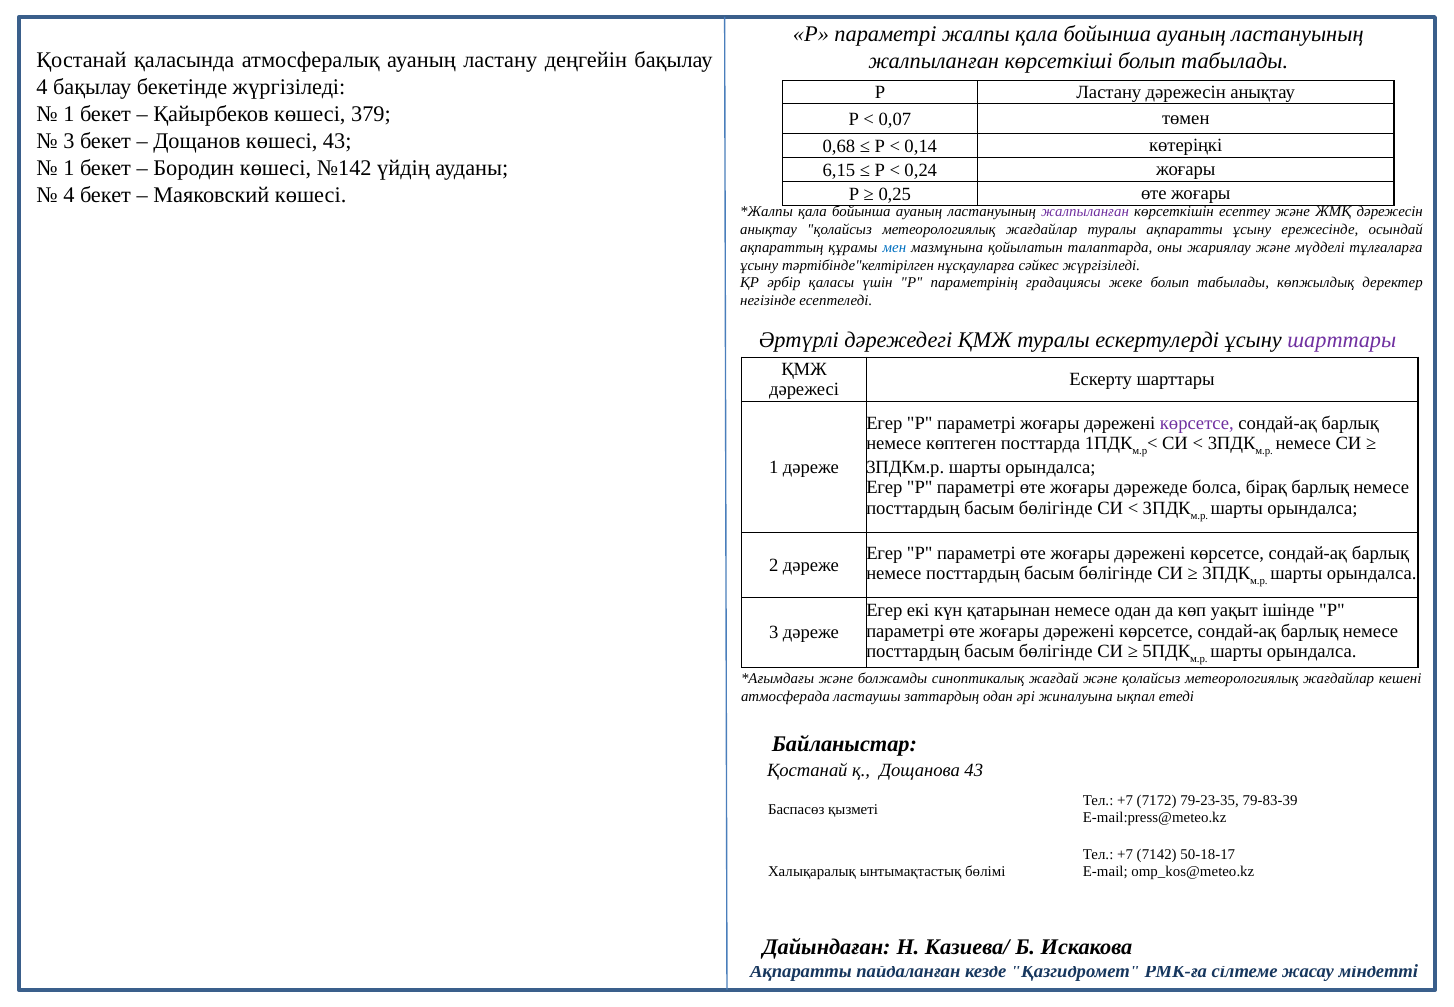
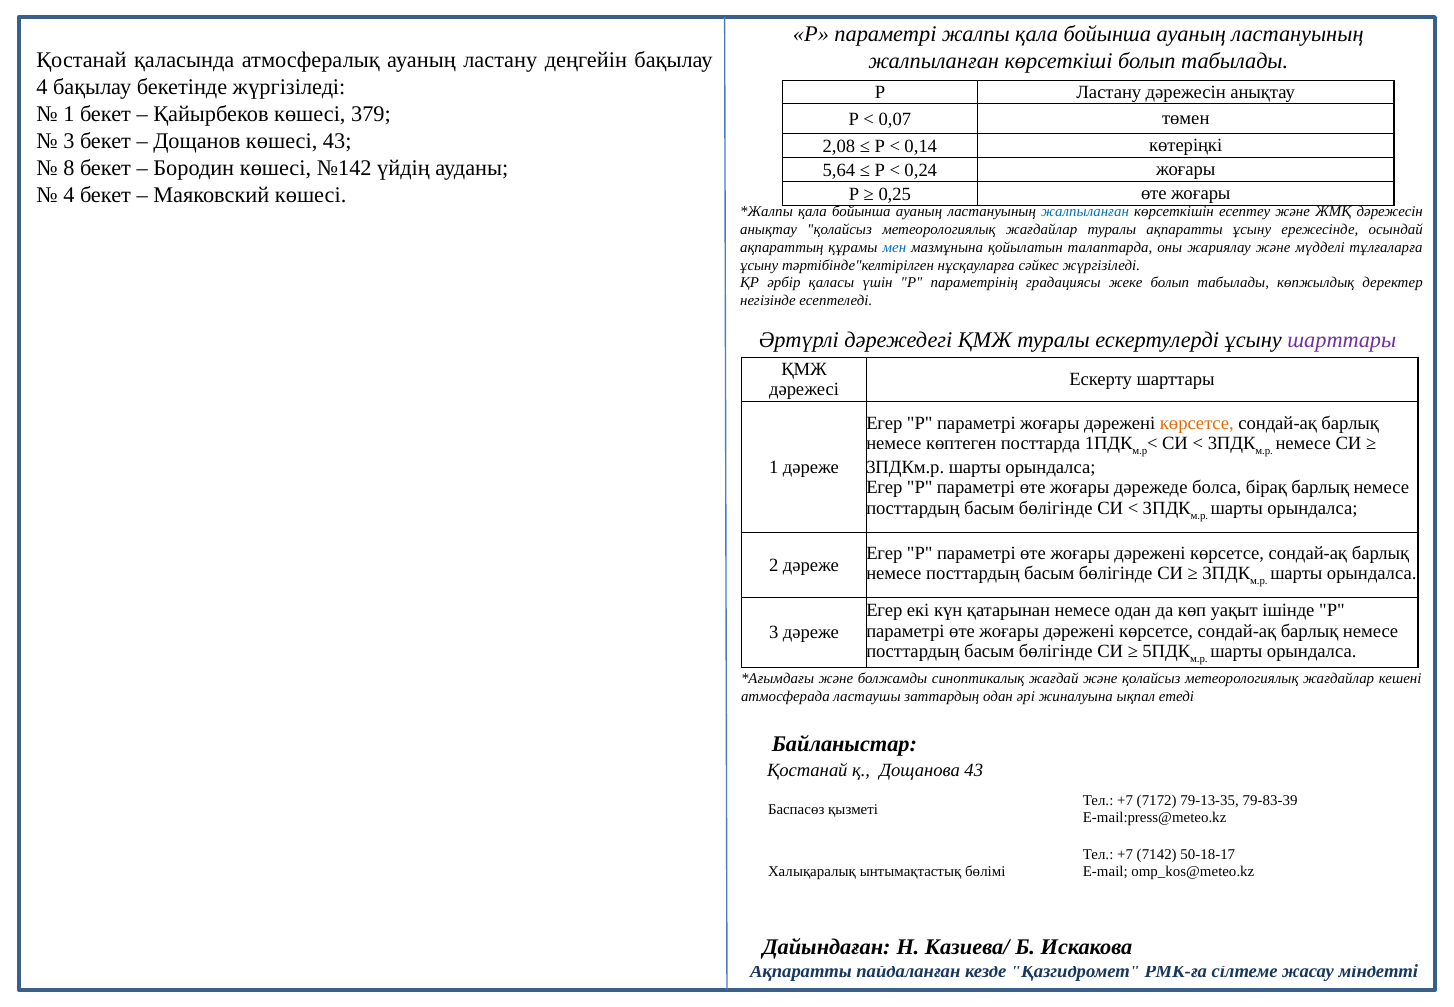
0,68: 0,68 -> 2,08 (839, 146)
1: 1 -> 8 (69, 168)
6,15: 6,15 -> 5,64 (839, 170)
жалпыланған colour: purple -> blue (1085, 211)
көрсетсе colour: purple -> orange (1197, 423)
79-23-35: 79-23-35 -> 79-13-35 (1210, 801)
